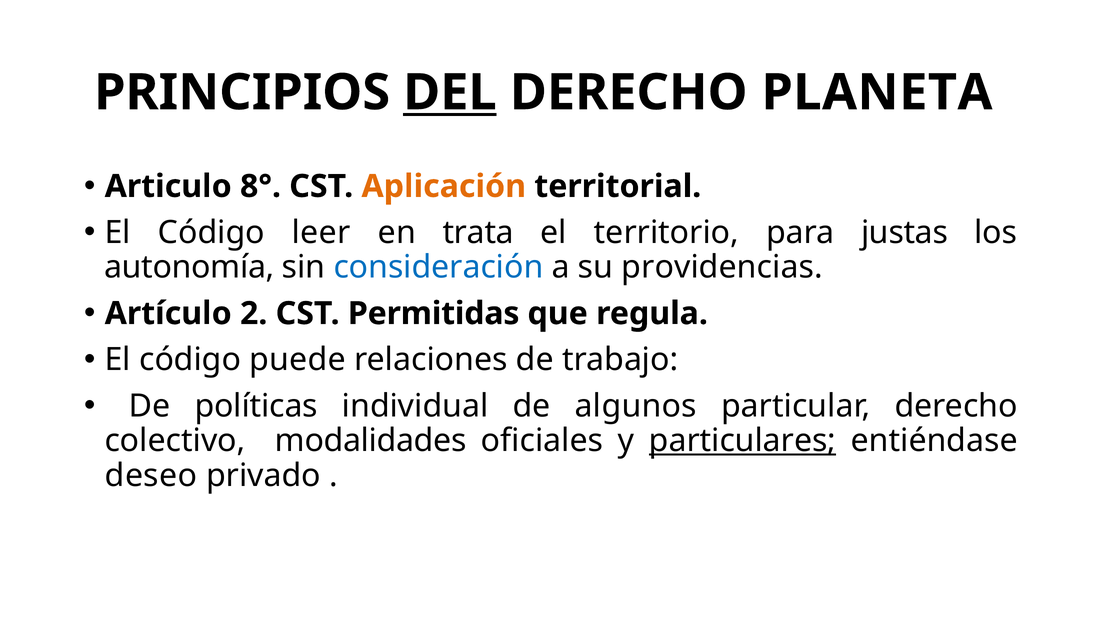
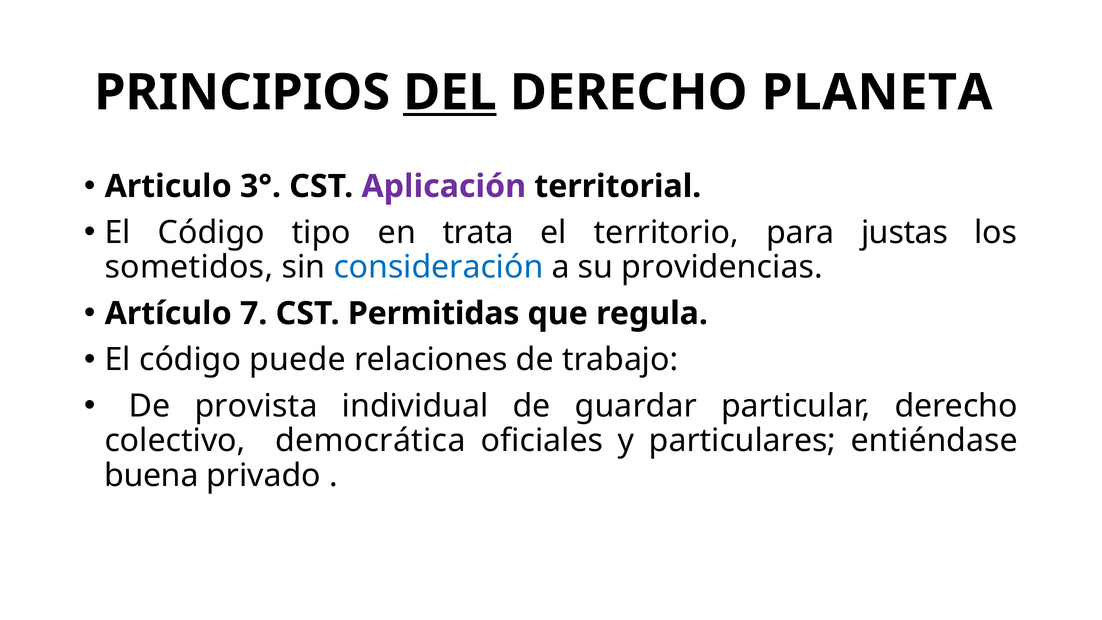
8°: 8° -> 3° (260, 186)
Aplicación colour: orange -> purple (444, 186)
leer: leer -> tipo (321, 233)
autonomía: autonomía -> sometidos (189, 267)
2: 2 -> 7 (254, 313)
políticas: políticas -> provista (256, 406)
algunos: algunos -> guardar (636, 406)
modalidades: modalidades -> democrática (370, 441)
particulares underline: present -> none (743, 441)
deseo: deseo -> buena (151, 475)
